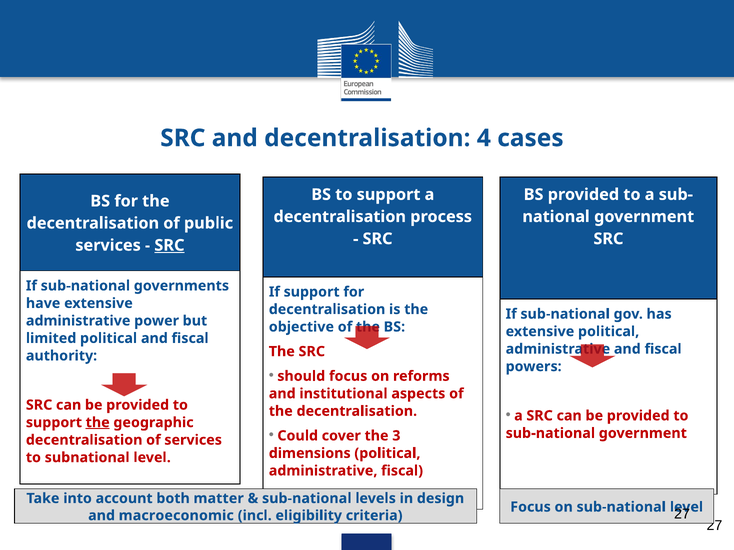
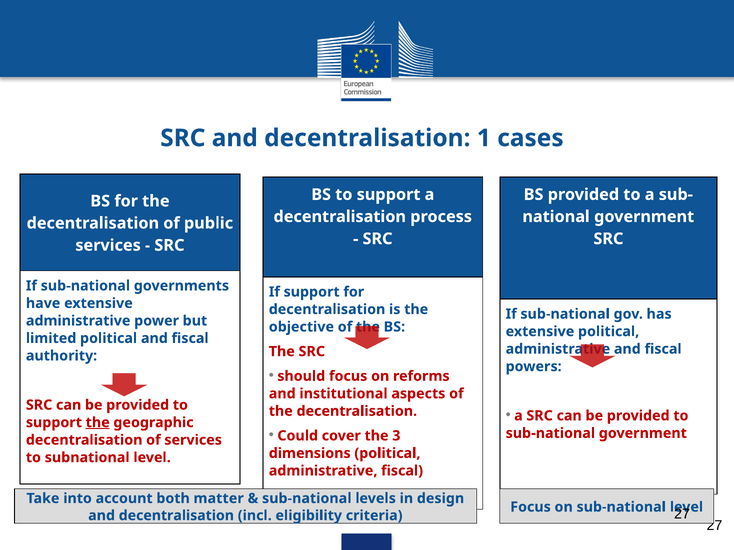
4: 4 -> 1 (484, 138)
SRC underline: present -> none (169, 246)
macroeconomic: macroeconomic -> decentralisation (176, 516)
